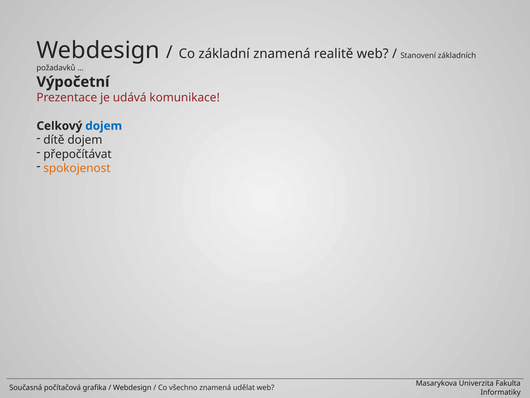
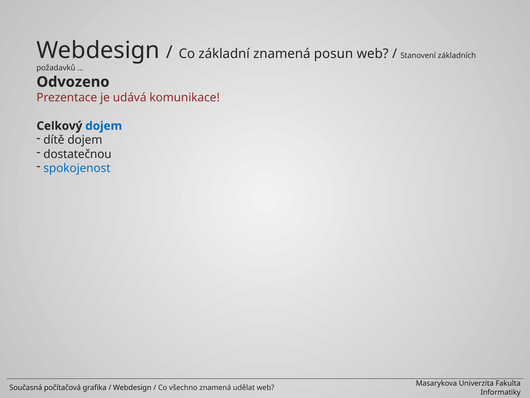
realitě: realitě -> posun (334, 54)
Výpočetní: Výpočetní -> Odvozeno (73, 82)
přepočítávat: přepočítávat -> dostatečnou (77, 154)
spokojenost colour: orange -> blue (77, 168)
